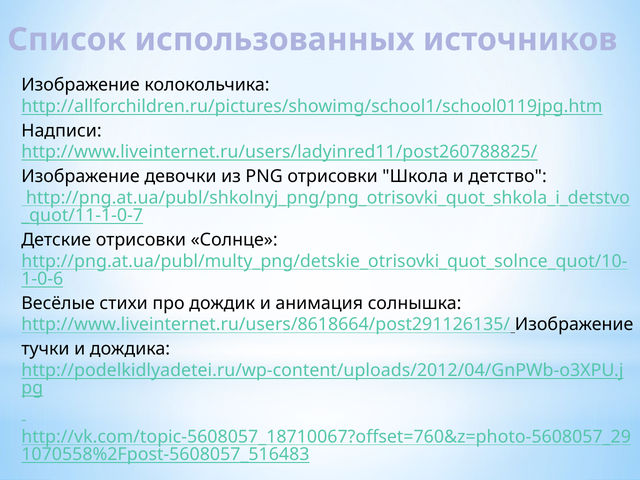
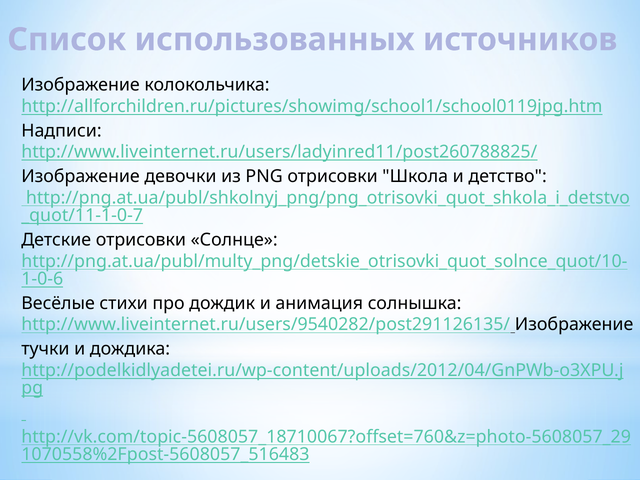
http://www.liveinternet.ru/users/8618664/post291126135/: http://www.liveinternet.ru/users/8618664/post291126135/ -> http://www.liveinternet.ru/users/9540282/post291126135/ (266, 325)
